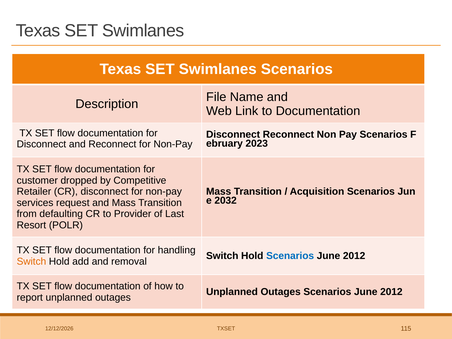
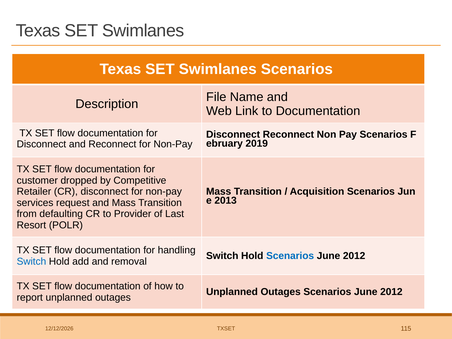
2023: 2023 -> 2019 (257, 144)
2032: 2032 -> 2013 (226, 201)
Switch colour: orange -> blue (31, 261)
